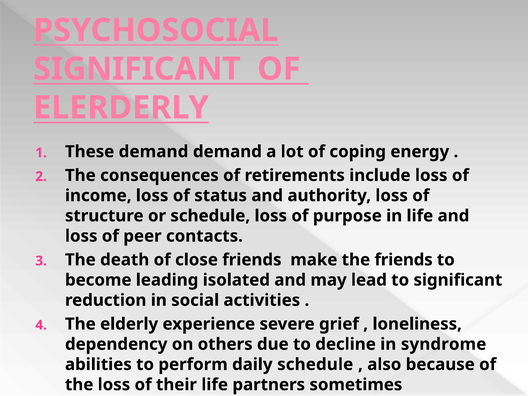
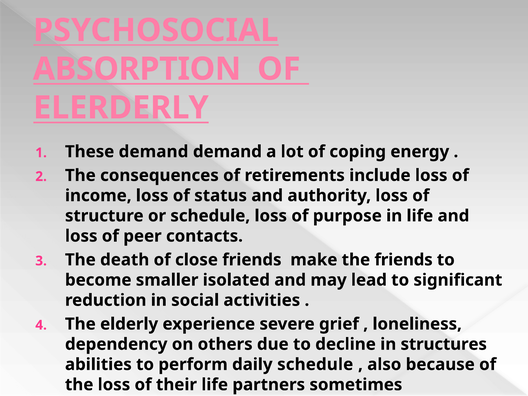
SIGNIFICANT: SIGNIFICANT -> ABSORPTION (137, 69)
leading: leading -> smaller (167, 280)
syndrome: syndrome -> structures (444, 344)
